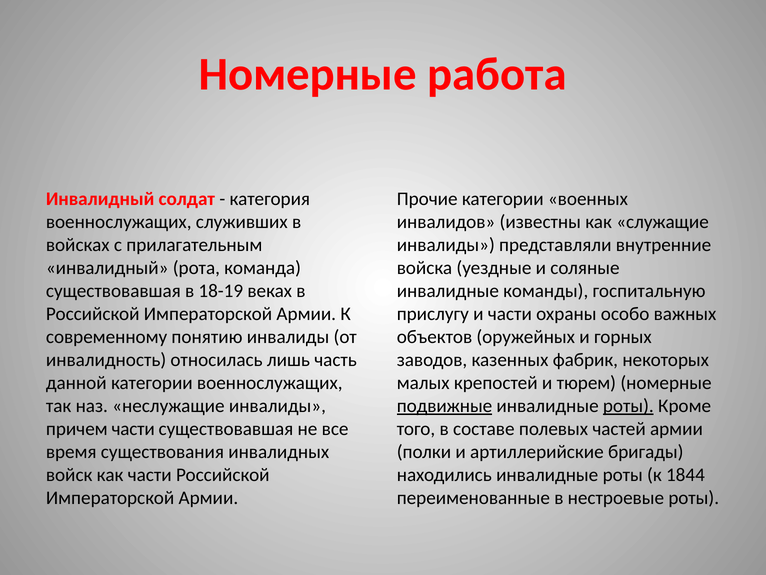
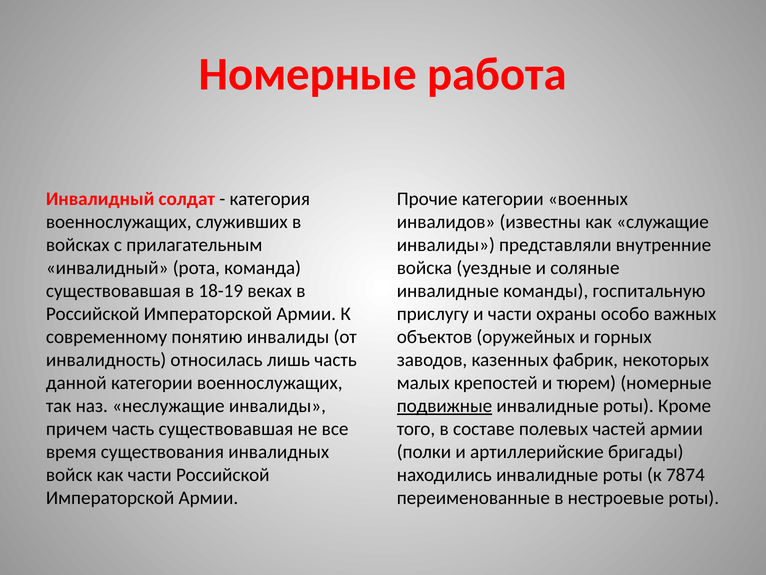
роты underline: present -> none (628, 406)
причем части: части -> часть (133, 429)
1844: 1844 -> 7874 (685, 475)
